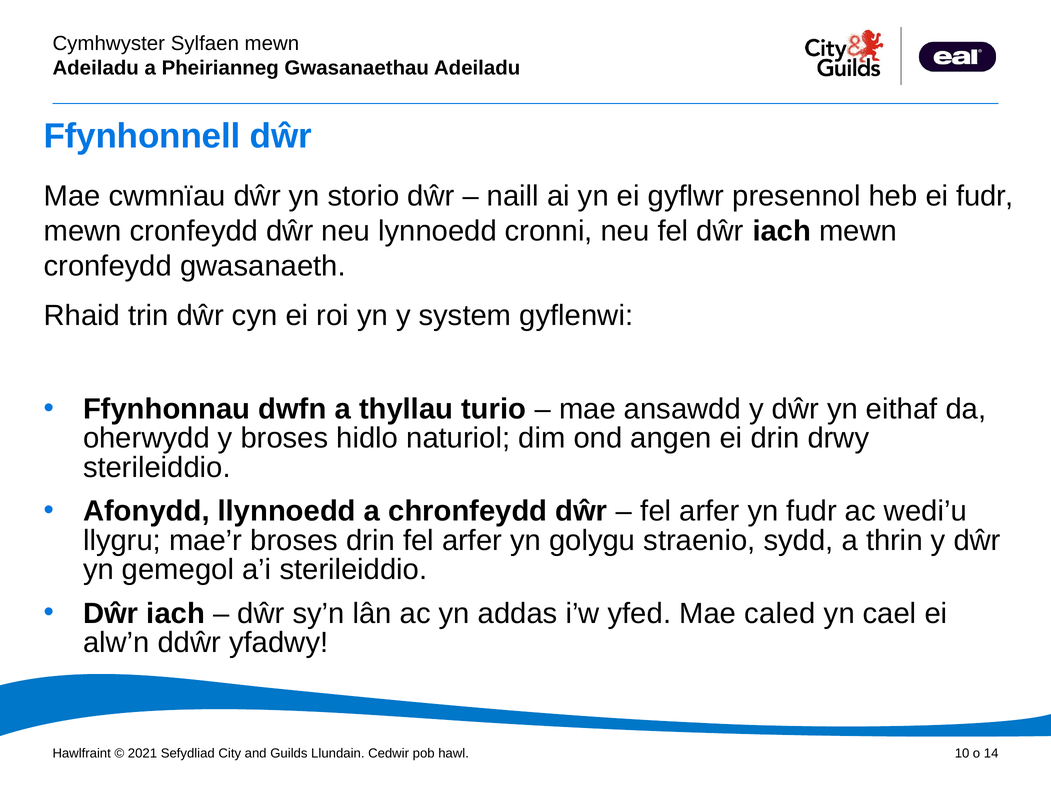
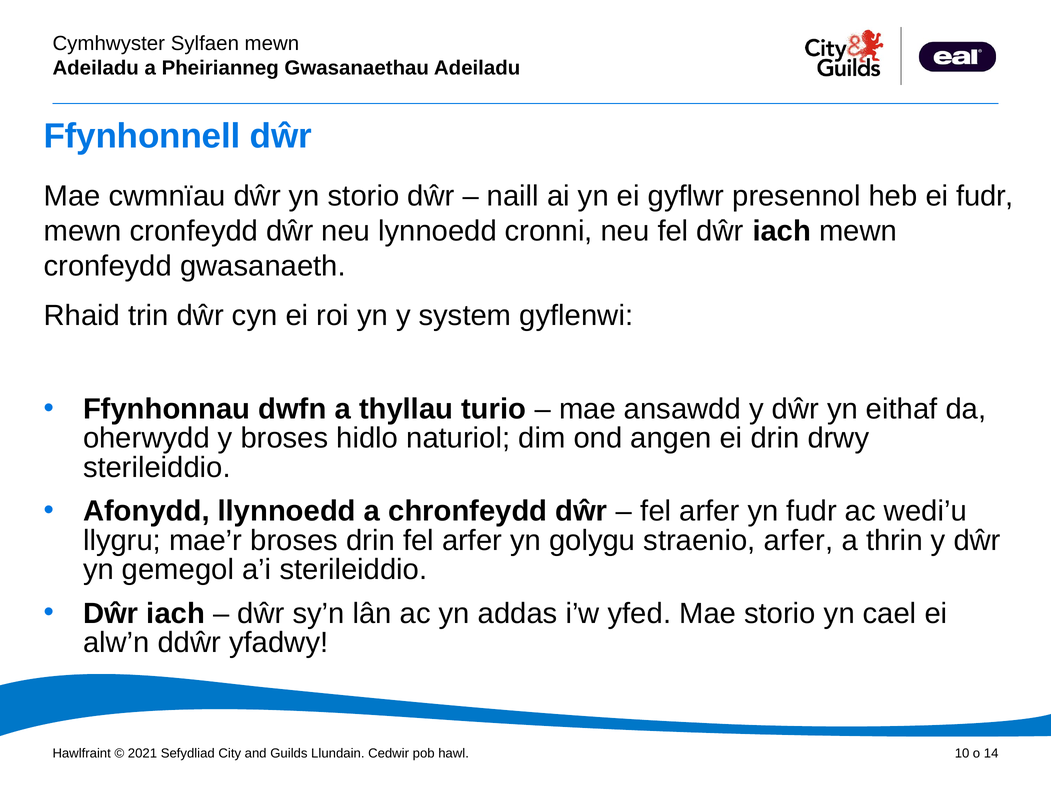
straenio sydd: sydd -> arfer (798, 541)
Mae caled: caled -> storio (780, 614)
